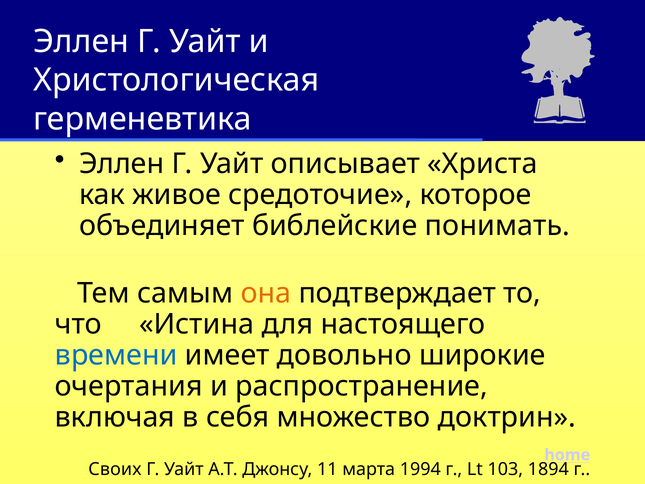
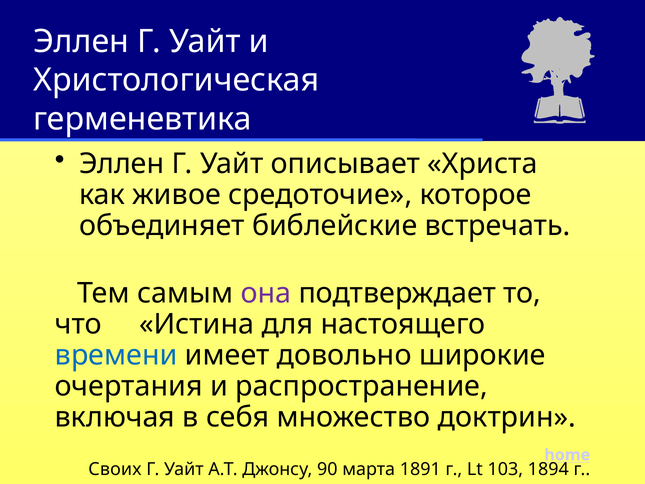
понимать: понимать -> встречать (498, 226)
она colour: orange -> purple (266, 293)
11: 11 -> 90 (327, 469)
1994: 1994 -> 1891 (420, 469)
